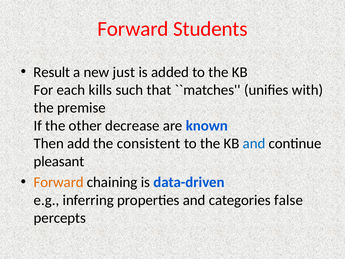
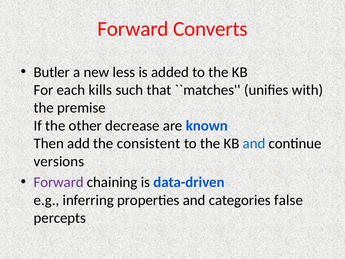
Students: Students -> Converts (210, 29)
Result: Result -> Butler (52, 72)
just: just -> less (124, 72)
pleasant: pleasant -> versions (59, 161)
Forward colour: orange -> purple (59, 182)
